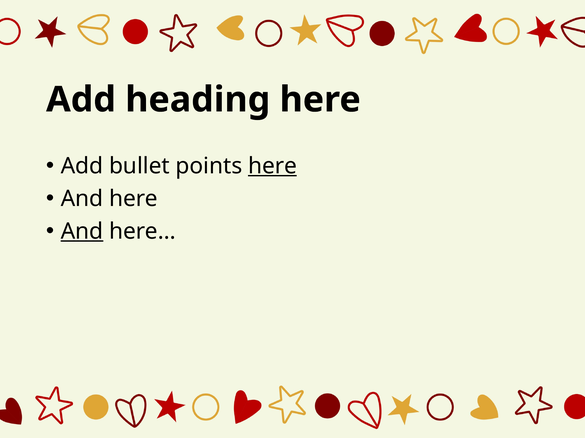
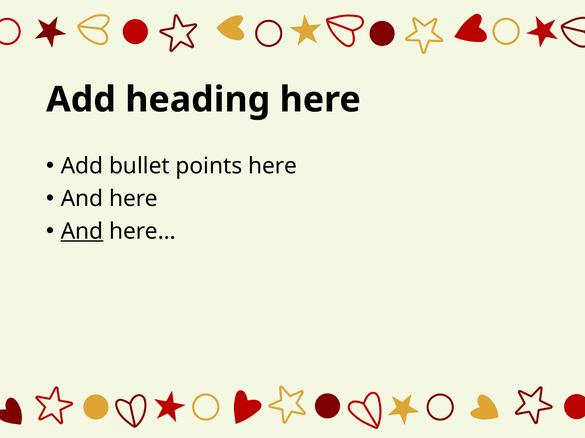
here underline: present -> none (273, 166)
